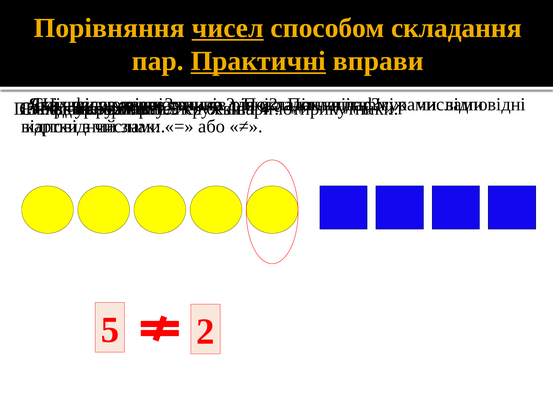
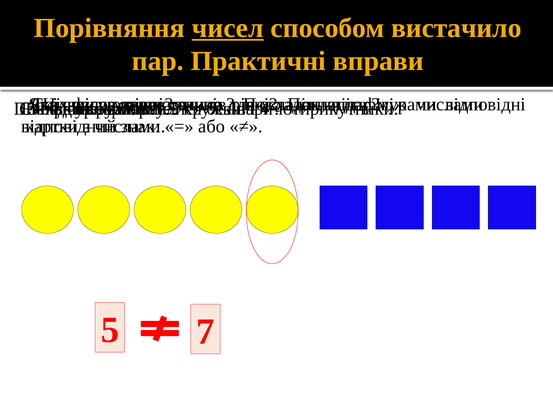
способом складання: складання -> вистачило (456, 28)
Практичні underline: present -> none (258, 61)
2: 2 -> 7 (205, 331)
